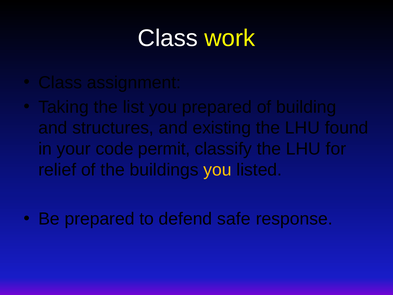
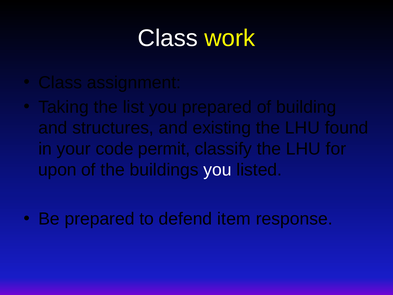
relief: relief -> upon (57, 170)
you colour: yellow -> white (218, 170)
safe: safe -> item (234, 219)
